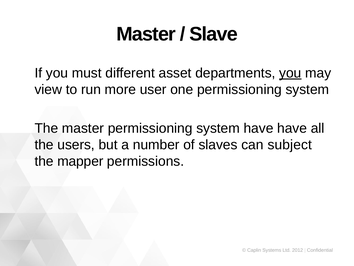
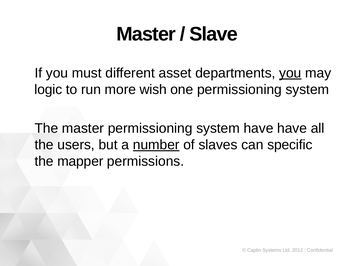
view: view -> logic (48, 89)
user: user -> wish (153, 89)
number underline: none -> present (156, 145)
subject: subject -> specific (290, 145)
